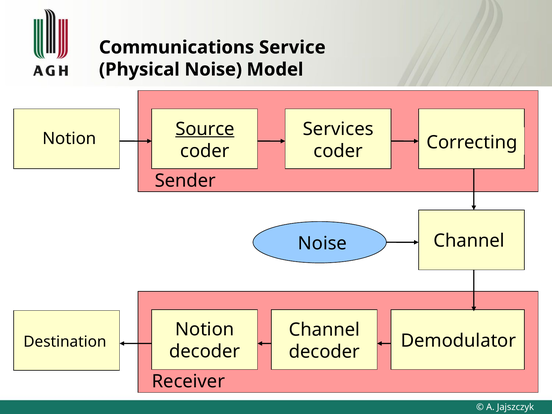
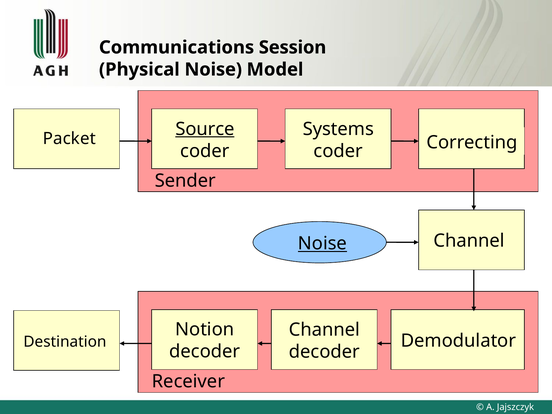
Service: Service -> Session (292, 47)
Services: Services -> Systems (338, 129)
Notion: Notion -> Packet (69, 139)
Noise underline: none -> present (322, 243)
